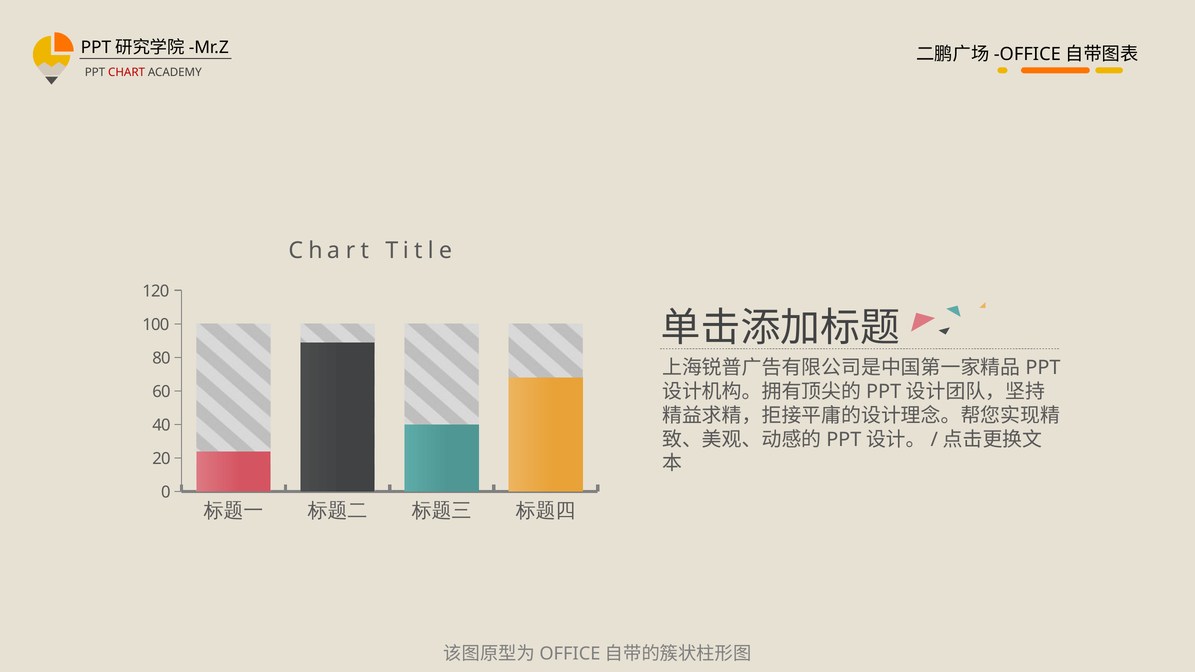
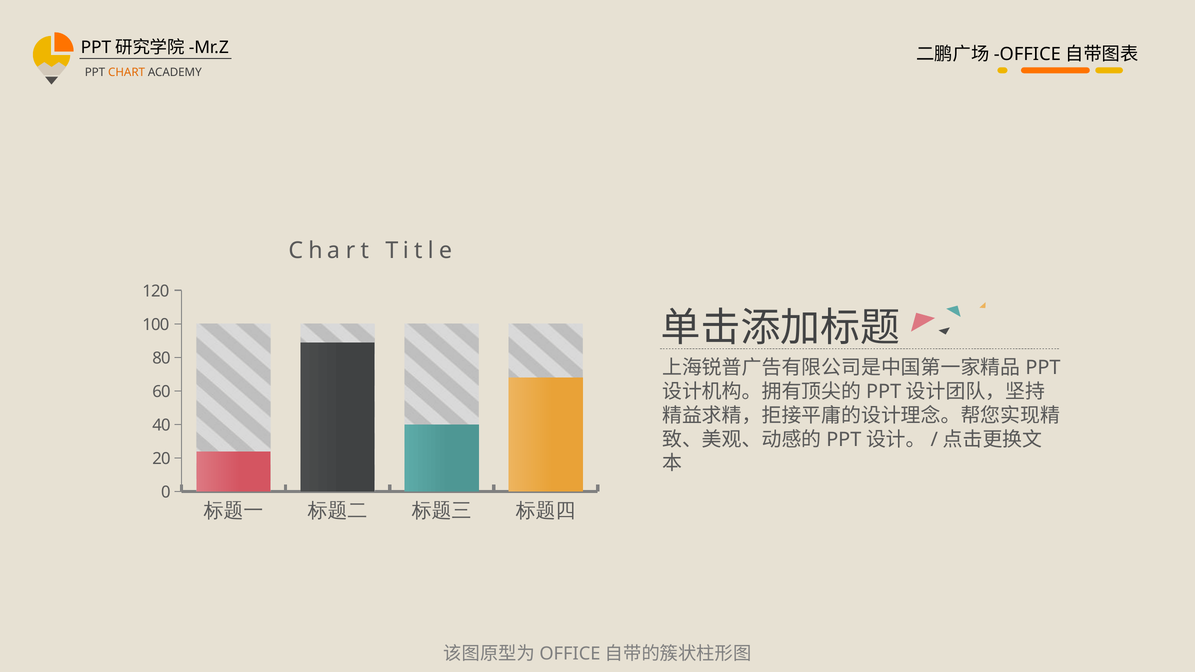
CHART colour: red -> orange (127, 72)
